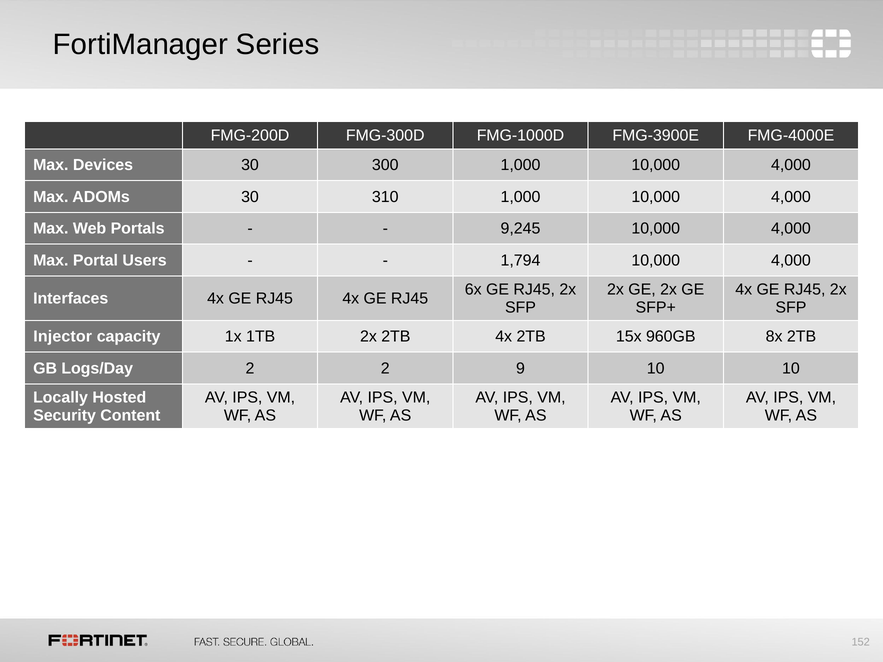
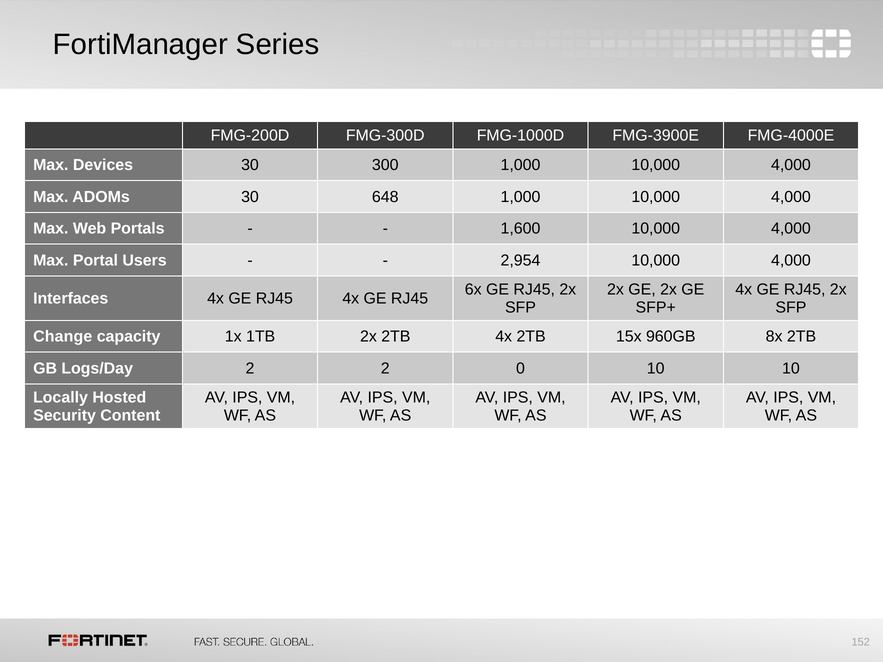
310: 310 -> 648 (385, 197)
9,245: 9,245 -> 1,600 (521, 229)
1,794: 1,794 -> 2,954 (521, 260)
Injector: Injector -> Change (63, 337)
9: 9 -> 0 (520, 368)
